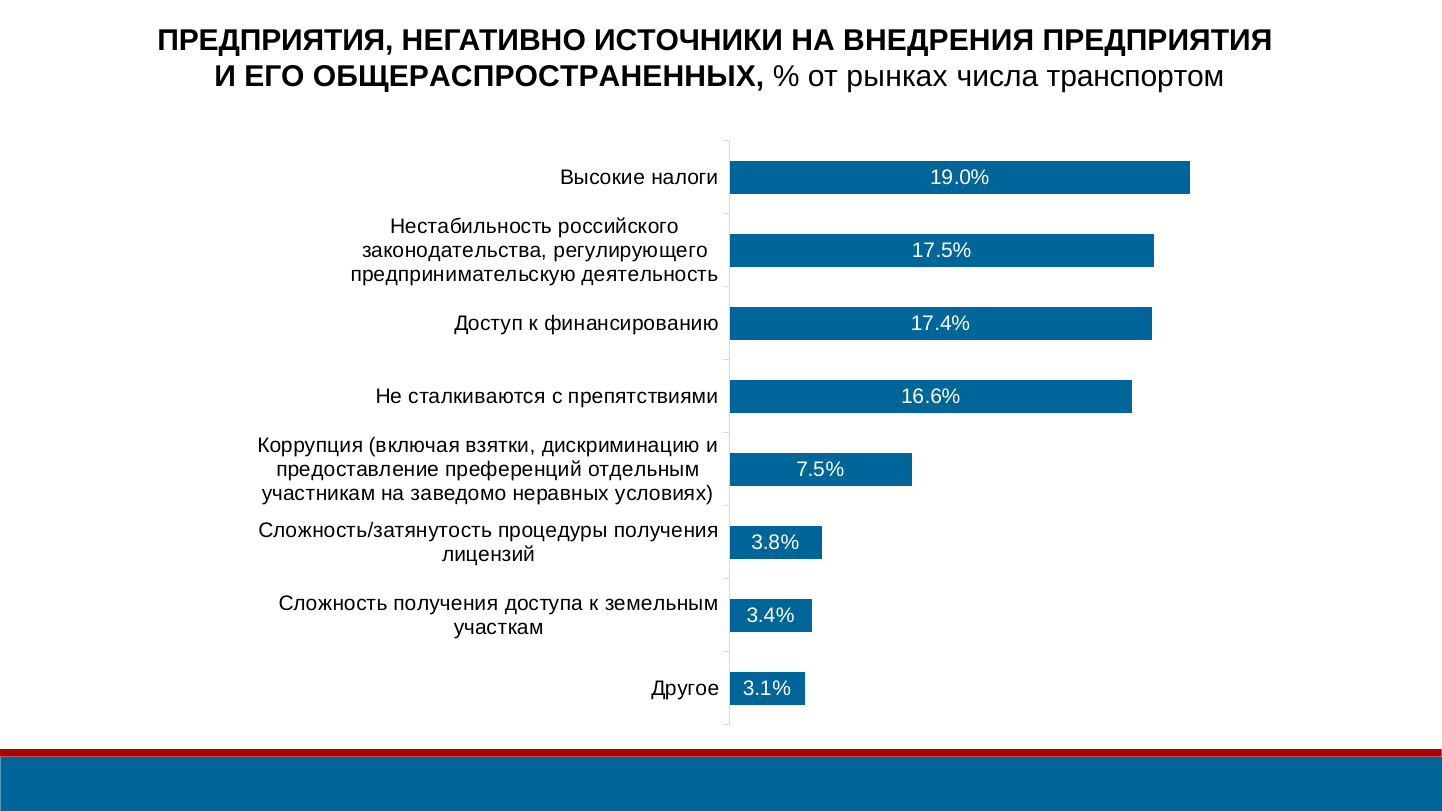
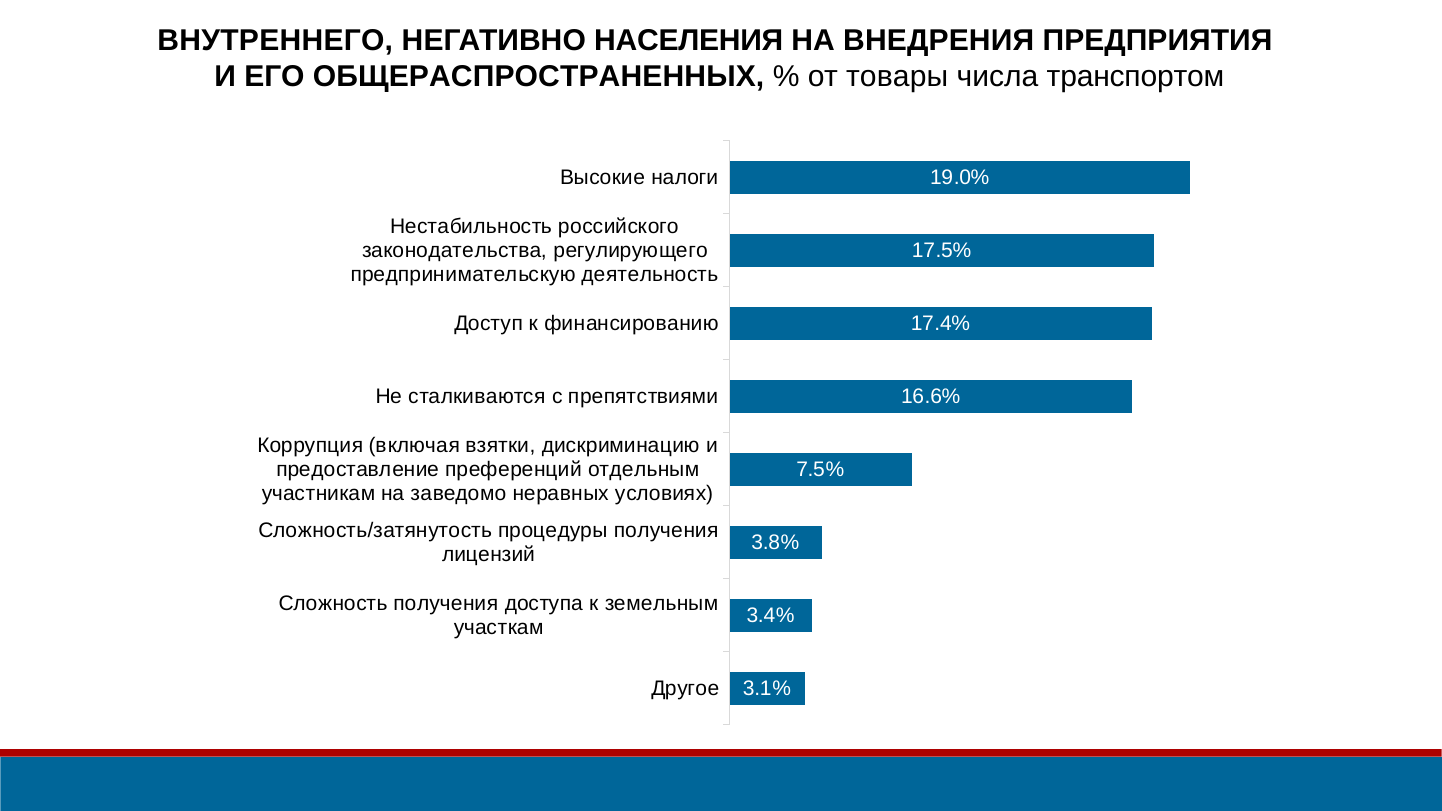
ПРЕДПРИЯТИЯ: ПРЕДПРИЯТИЯ -> ВНУТРЕННЕГО (275, 41)
ИСТОЧНИКИ: ИСТОЧНИКИ -> НАСЕЛЕНИЯ (689, 41)
рынках: рынках -> товары (897, 77)
